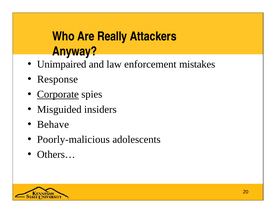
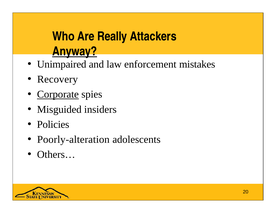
Anyway underline: none -> present (75, 51)
Response: Response -> Recovery (58, 79)
Behave: Behave -> Policies (53, 125)
Poorly-malicious: Poorly-malicious -> Poorly-alteration (73, 140)
